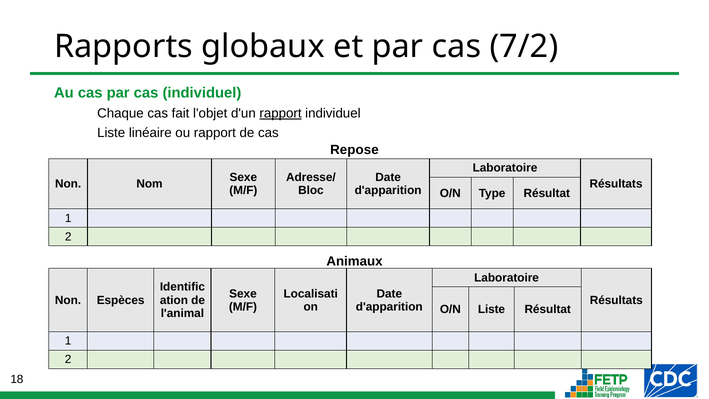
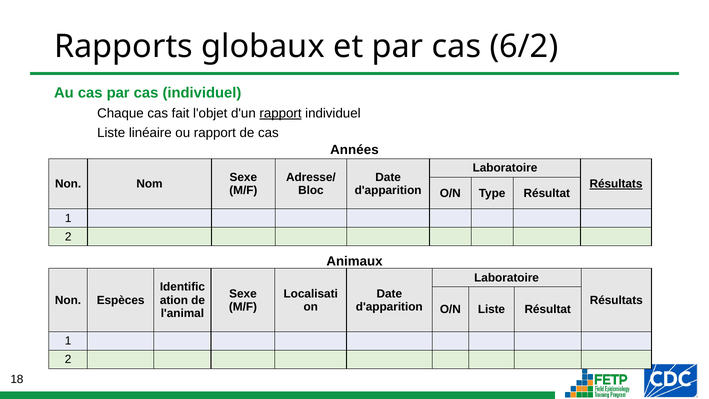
7/2: 7/2 -> 6/2 (524, 47)
Repose: Repose -> Années (354, 150)
Résultats underline: none -> present (616, 184)
